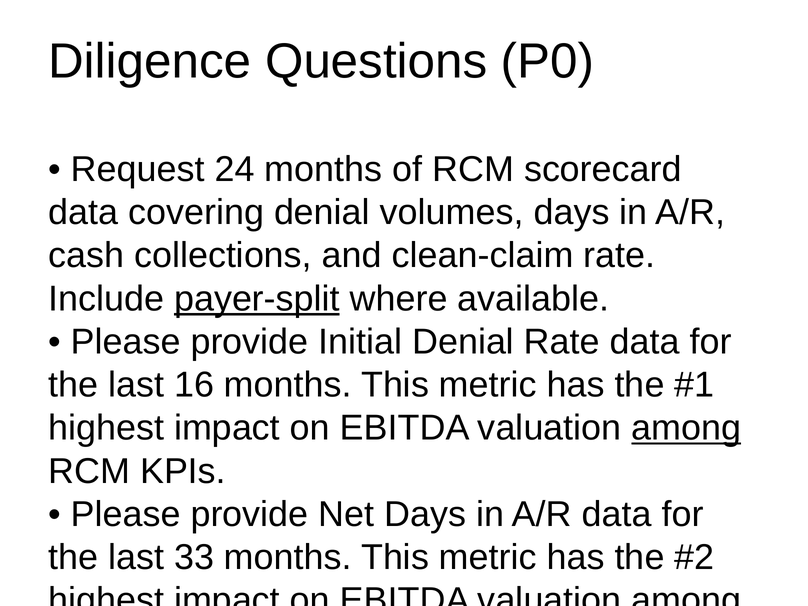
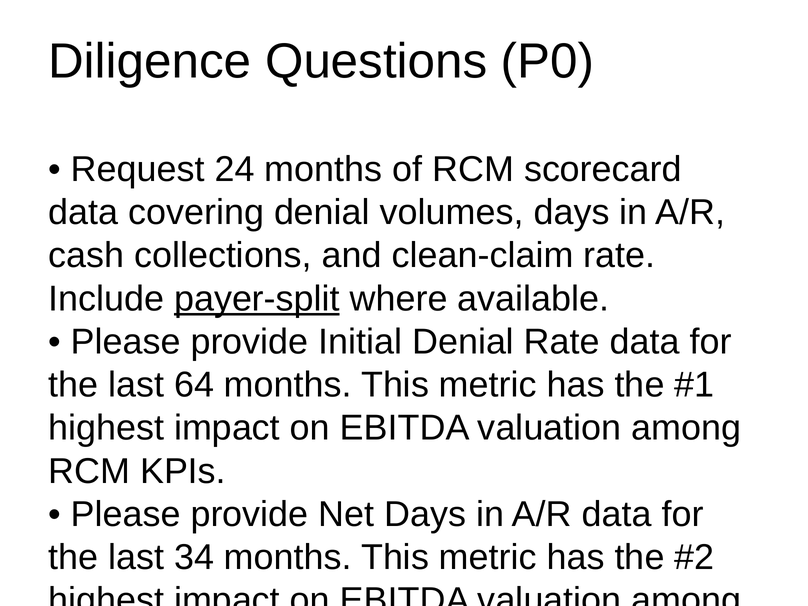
16: 16 -> 64 (194, 385)
among underline: present -> none (686, 428)
33: 33 -> 34 (194, 557)
